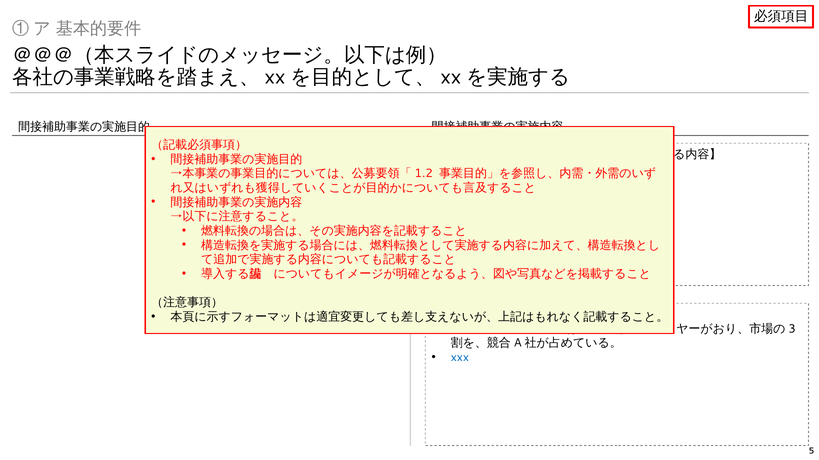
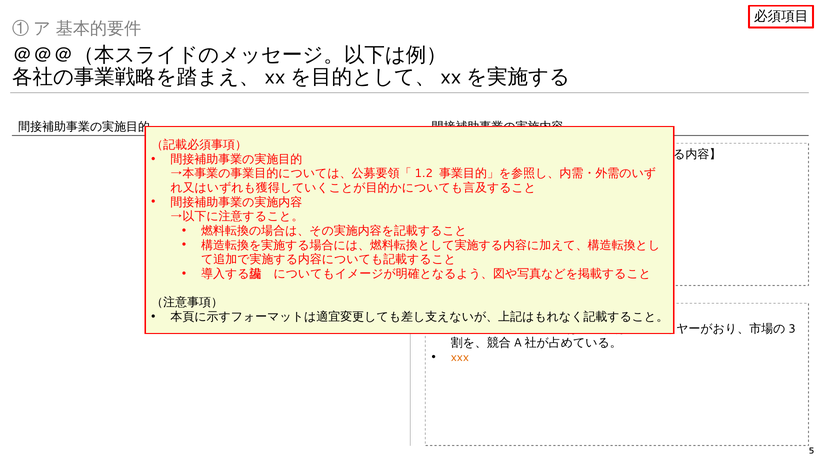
xxx colour: blue -> orange (460, 358)
